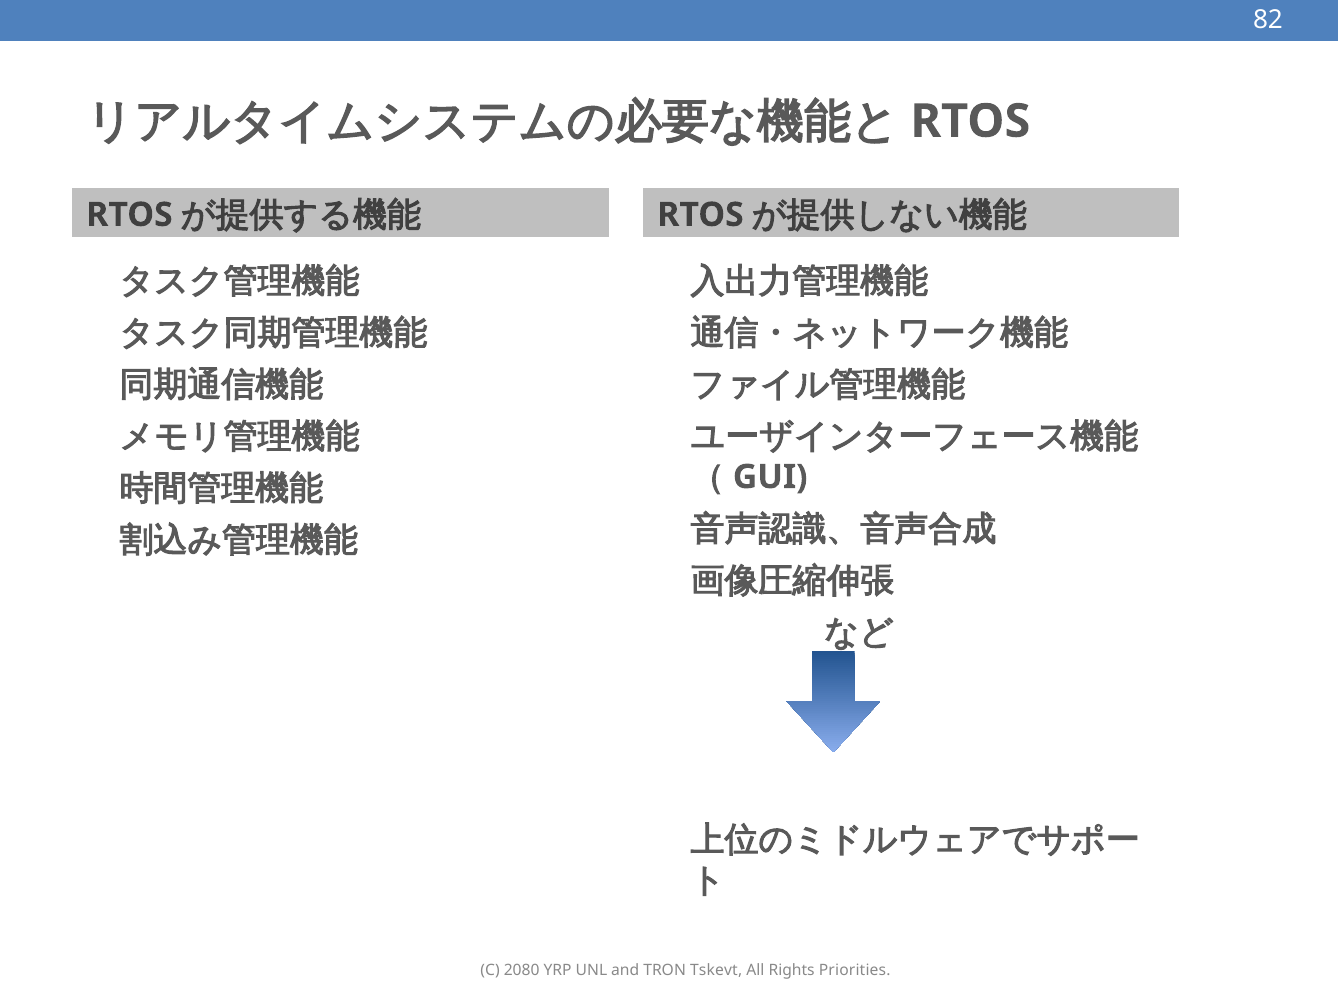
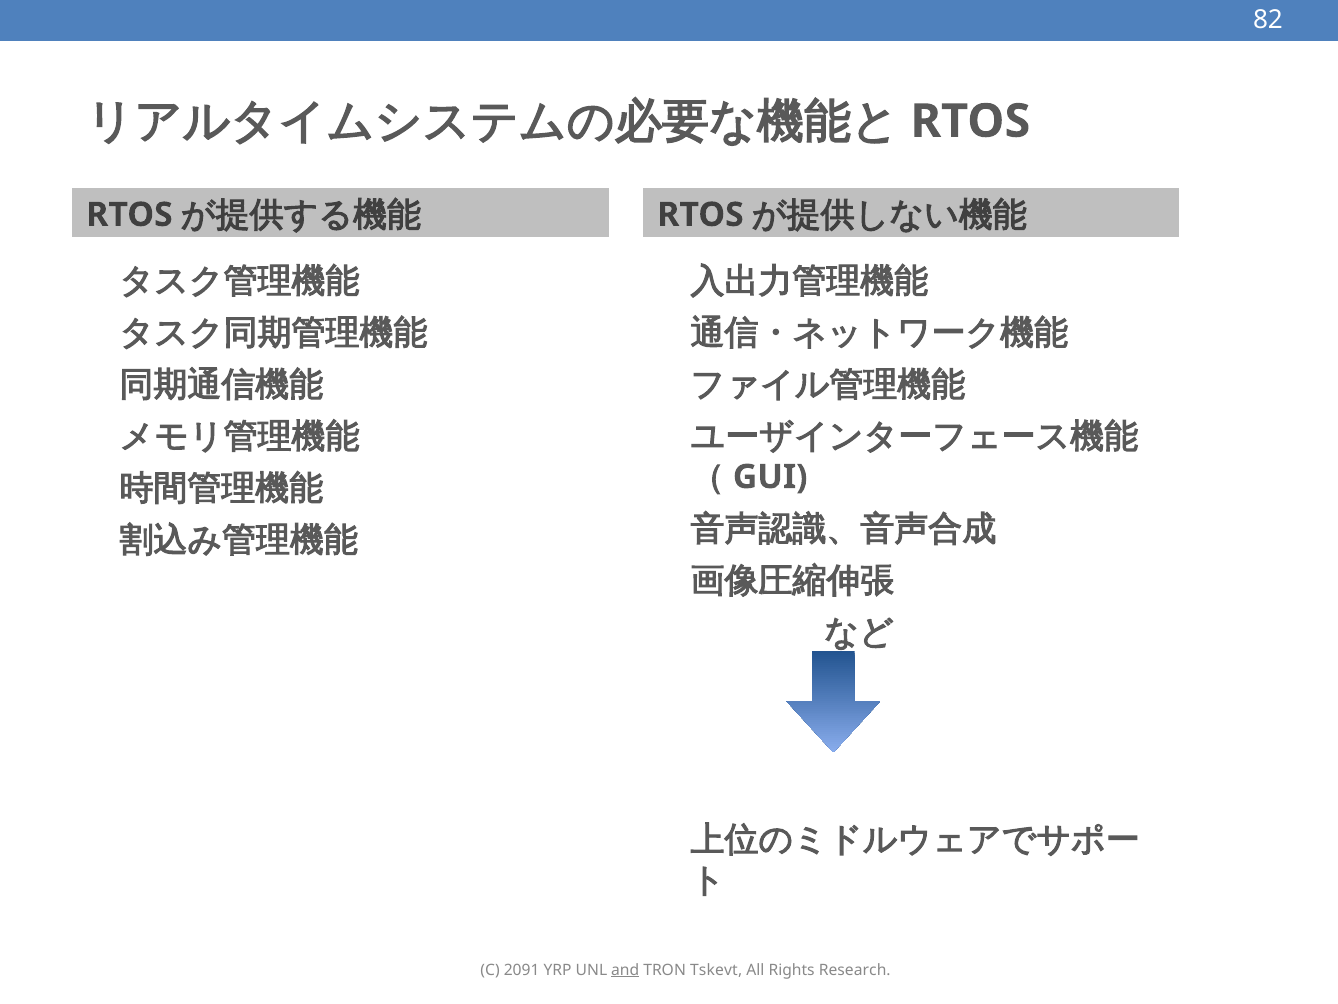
2080: 2080 -> 2091 (522, 970)
and underline: none -> present (625, 970)
Priorities: Priorities -> Research (855, 970)
